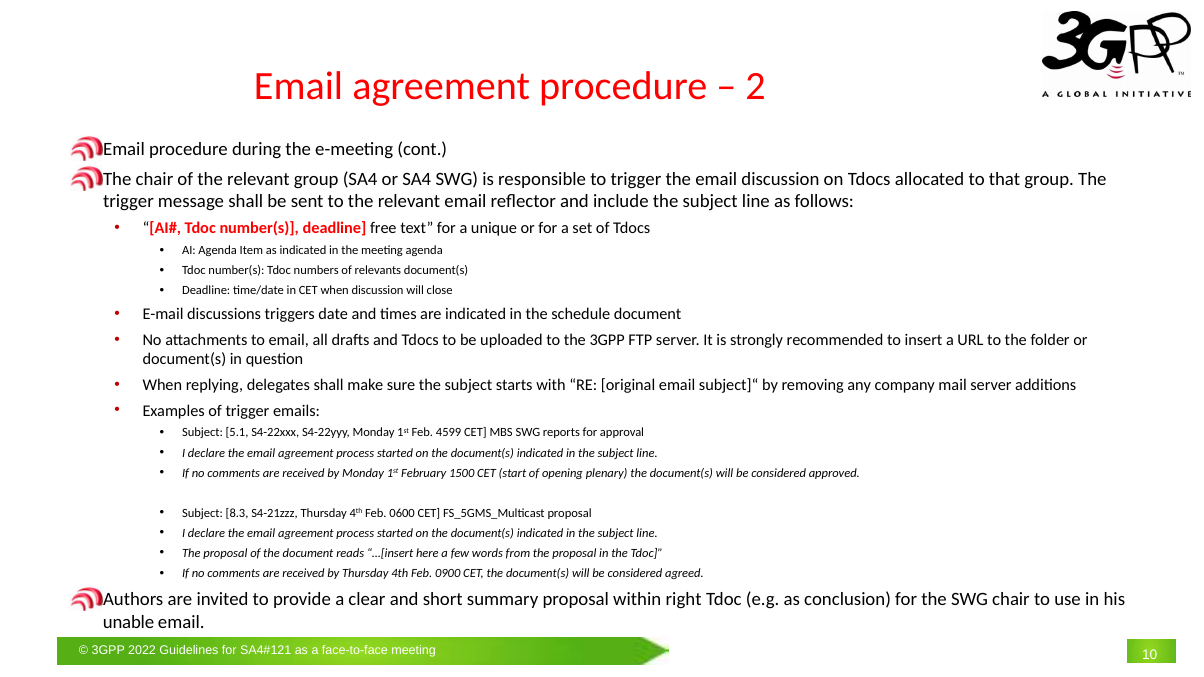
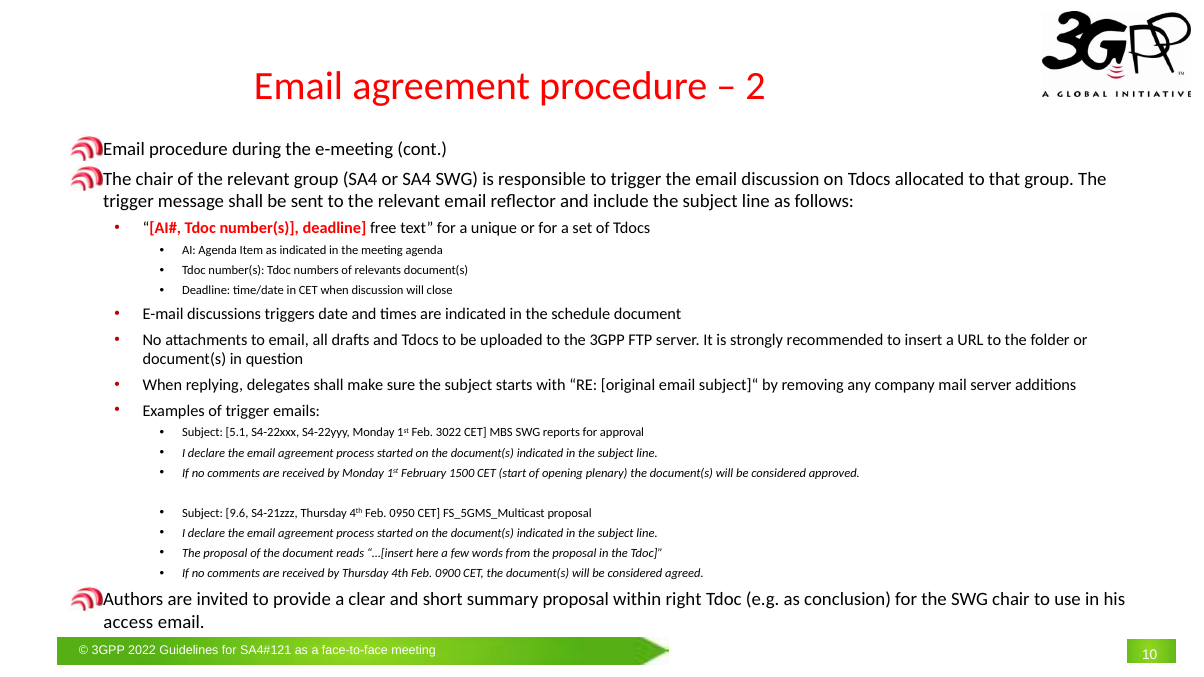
4599: 4599 -> 3022 (449, 433)
8.3: 8.3 -> 9.6 (237, 513)
0600: 0600 -> 0950 (402, 513)
unable: unable -> access (128, 622)
